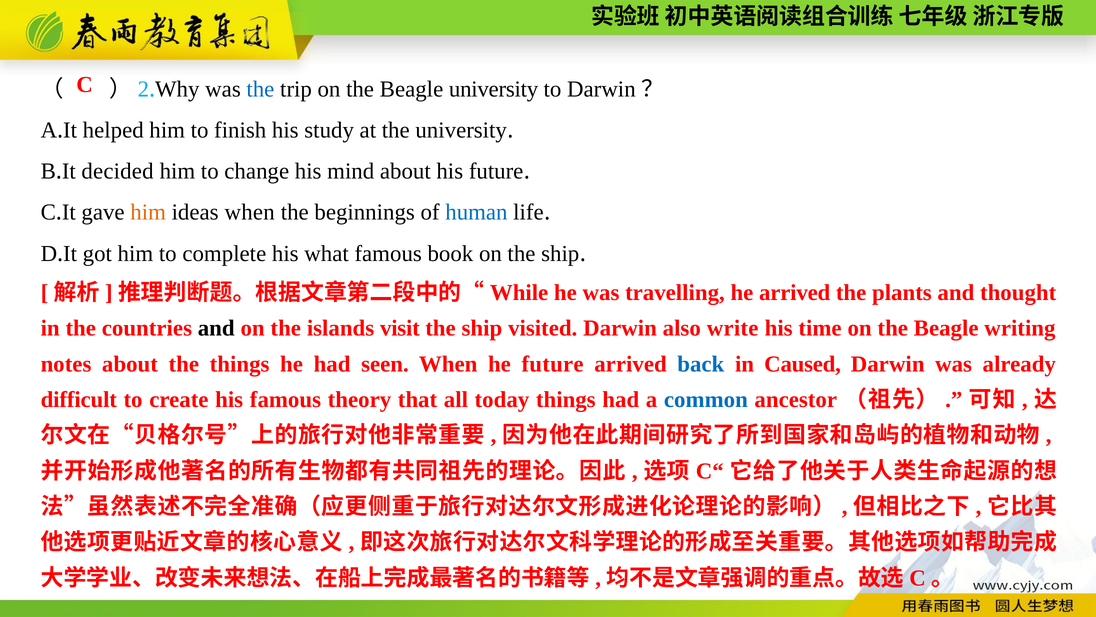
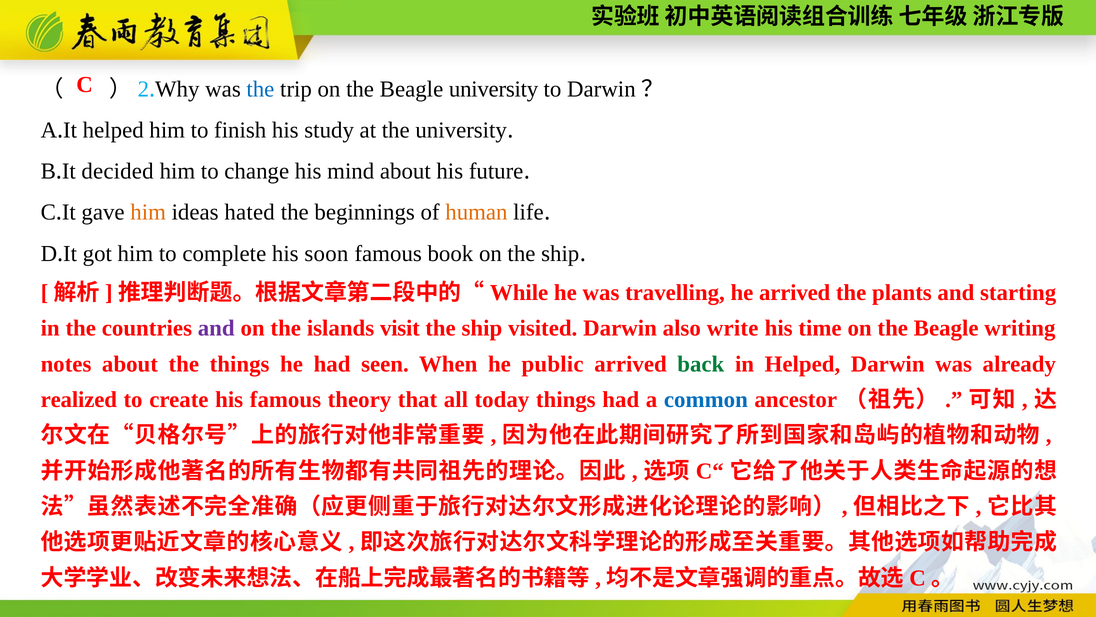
ideas when: when -> hated (250, 212)
human colour: blue -> orange (476, 212)
what: what -> soon (326, 253)
thought: thought -> starting (1018, 293)
and colour: black -> purple (216, 328)
he future: future -> public (553, 364)
back colour: blue -> green (701, 364)
in Caused: Caused -> Helped (802, 364)
difficult: difficult -> realized (79, 400)
